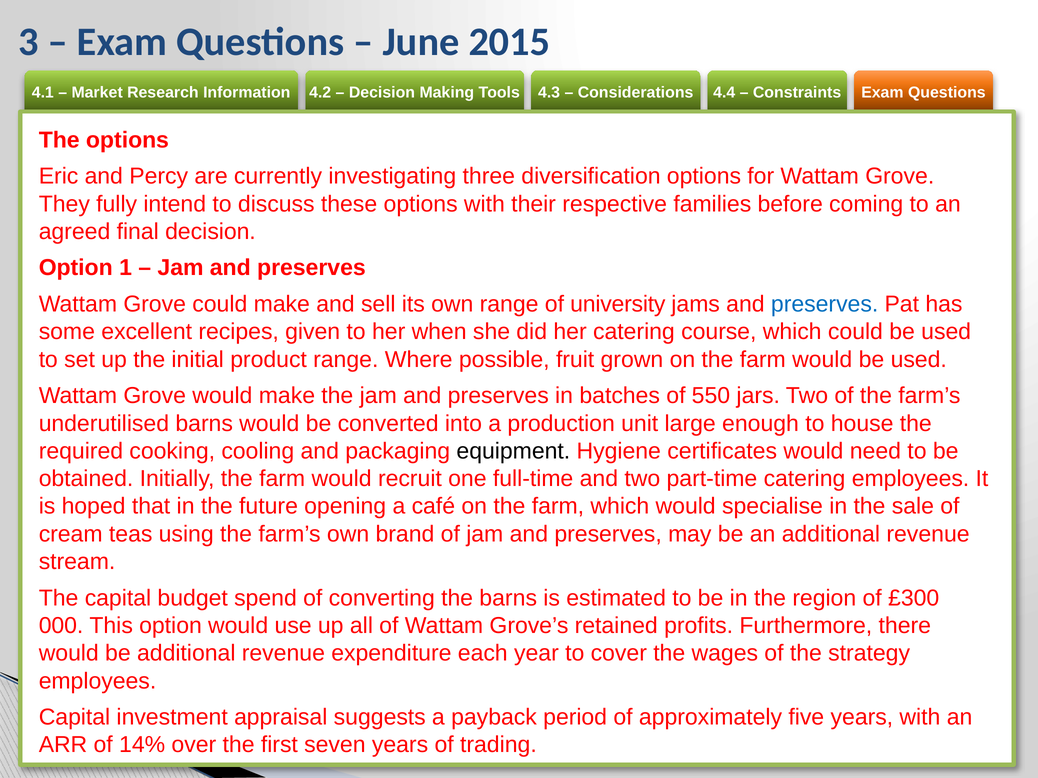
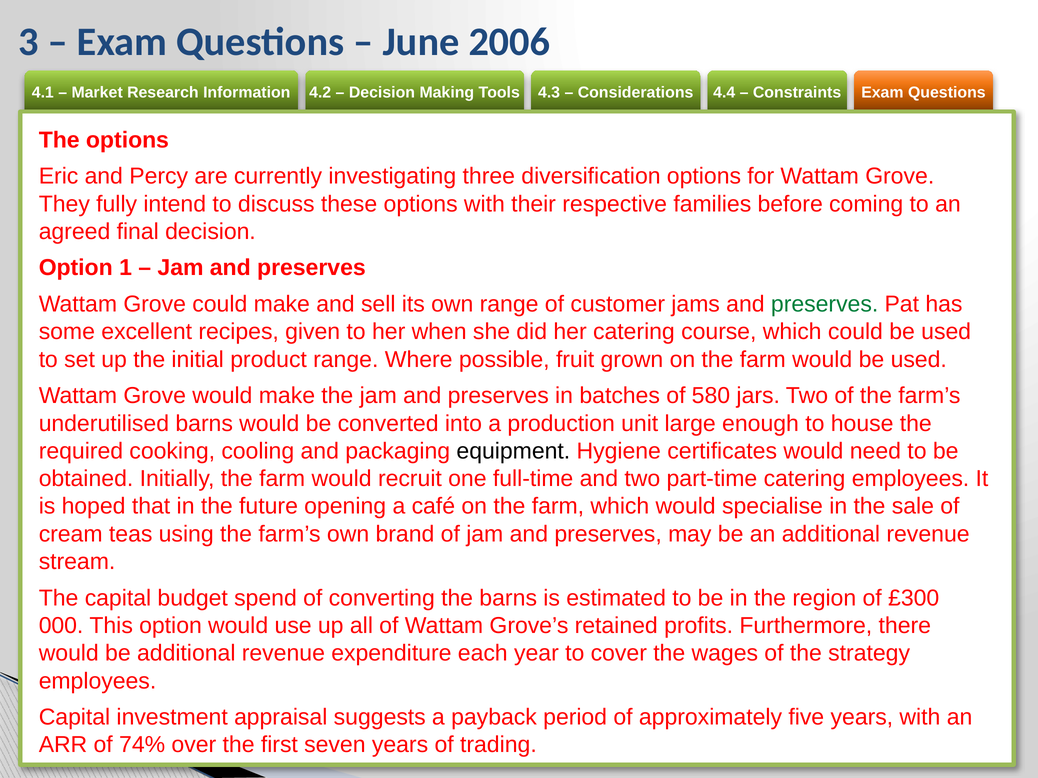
2015: 2015 -> 2006 (509, 42)
university: university -> customer (618, 304)
preserves colour: blue -> green (825, 304)
550: 550 -> 580 (711, 396)
14%: 14% -> 74% (142, 745)
